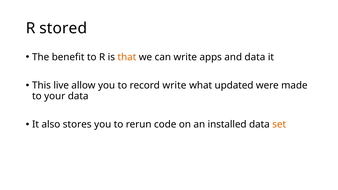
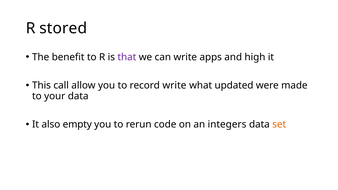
that colour: orange -> purple (127, 57)
and data: data -> high (255, 57)
live: live -> call (61, 85)
stores: stores -> empty (77, 124)
installed: installed -> integers (227, 124)
